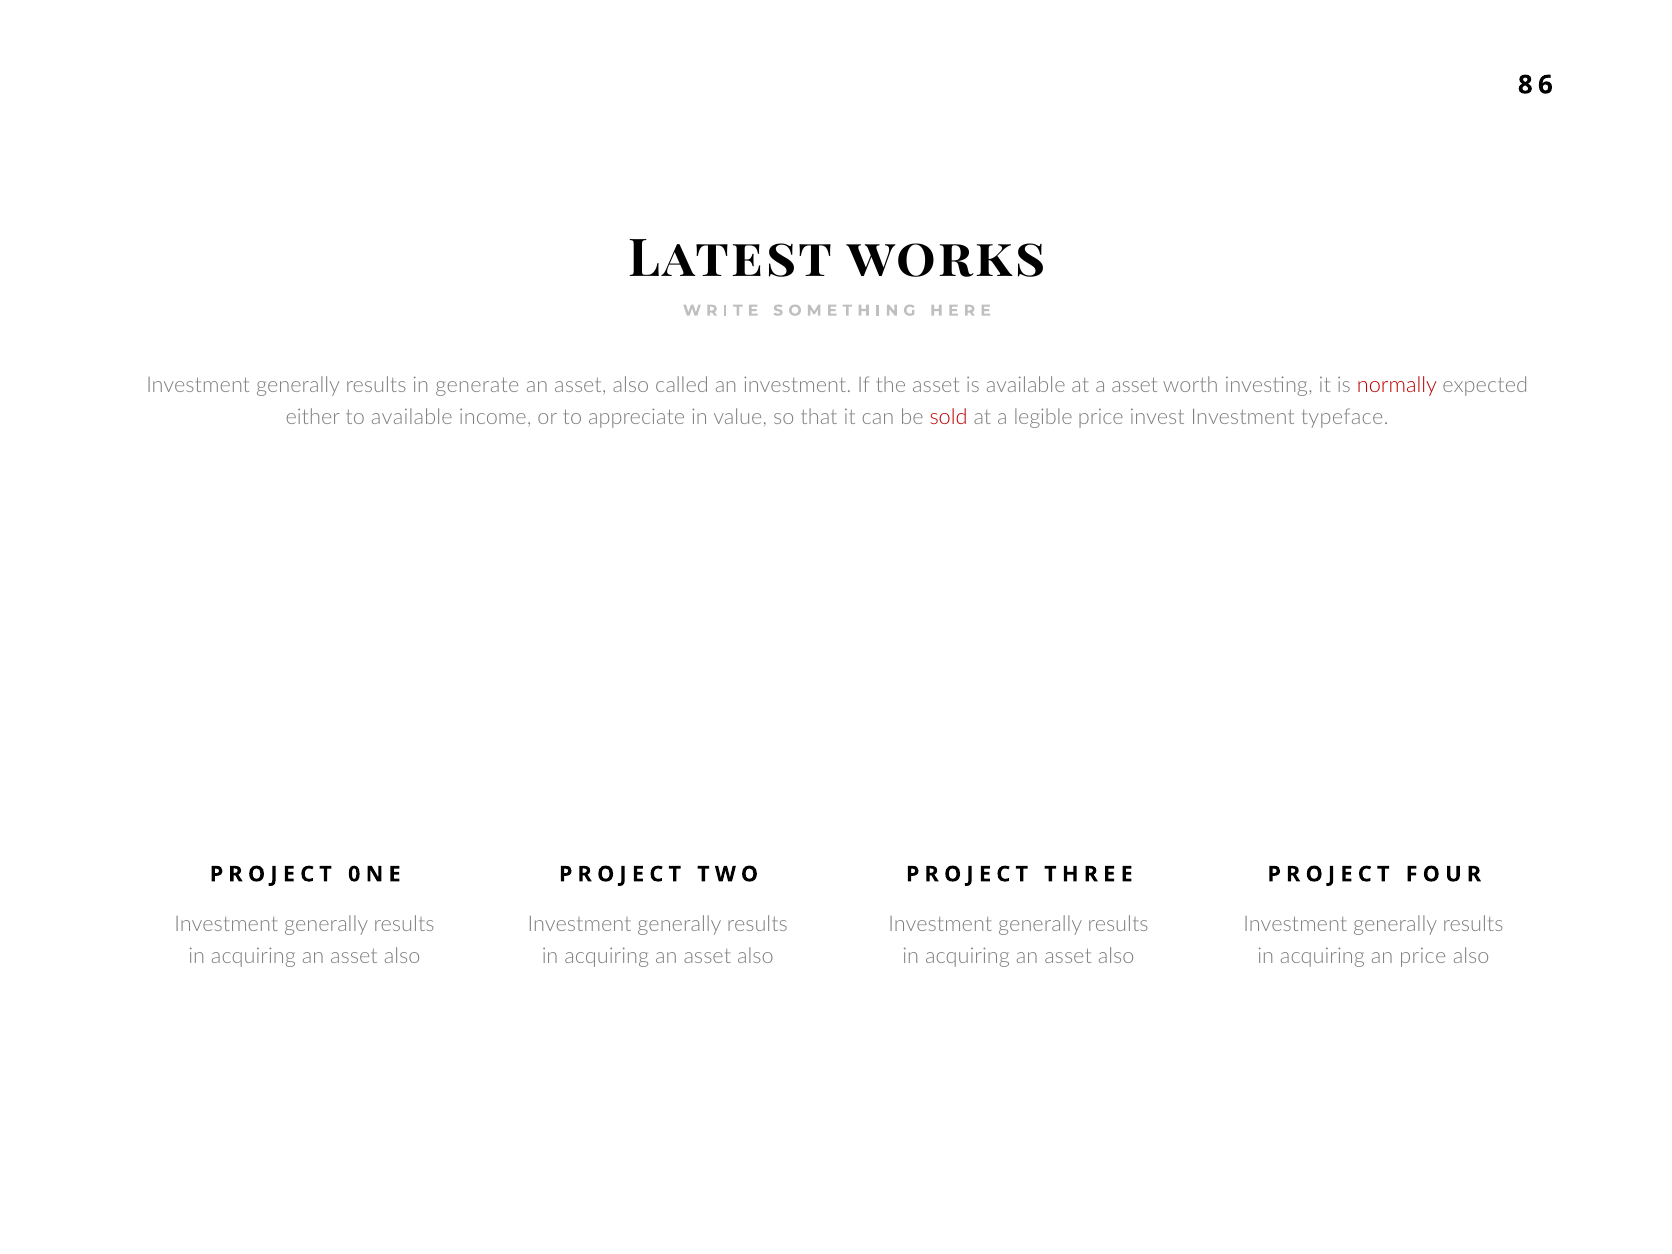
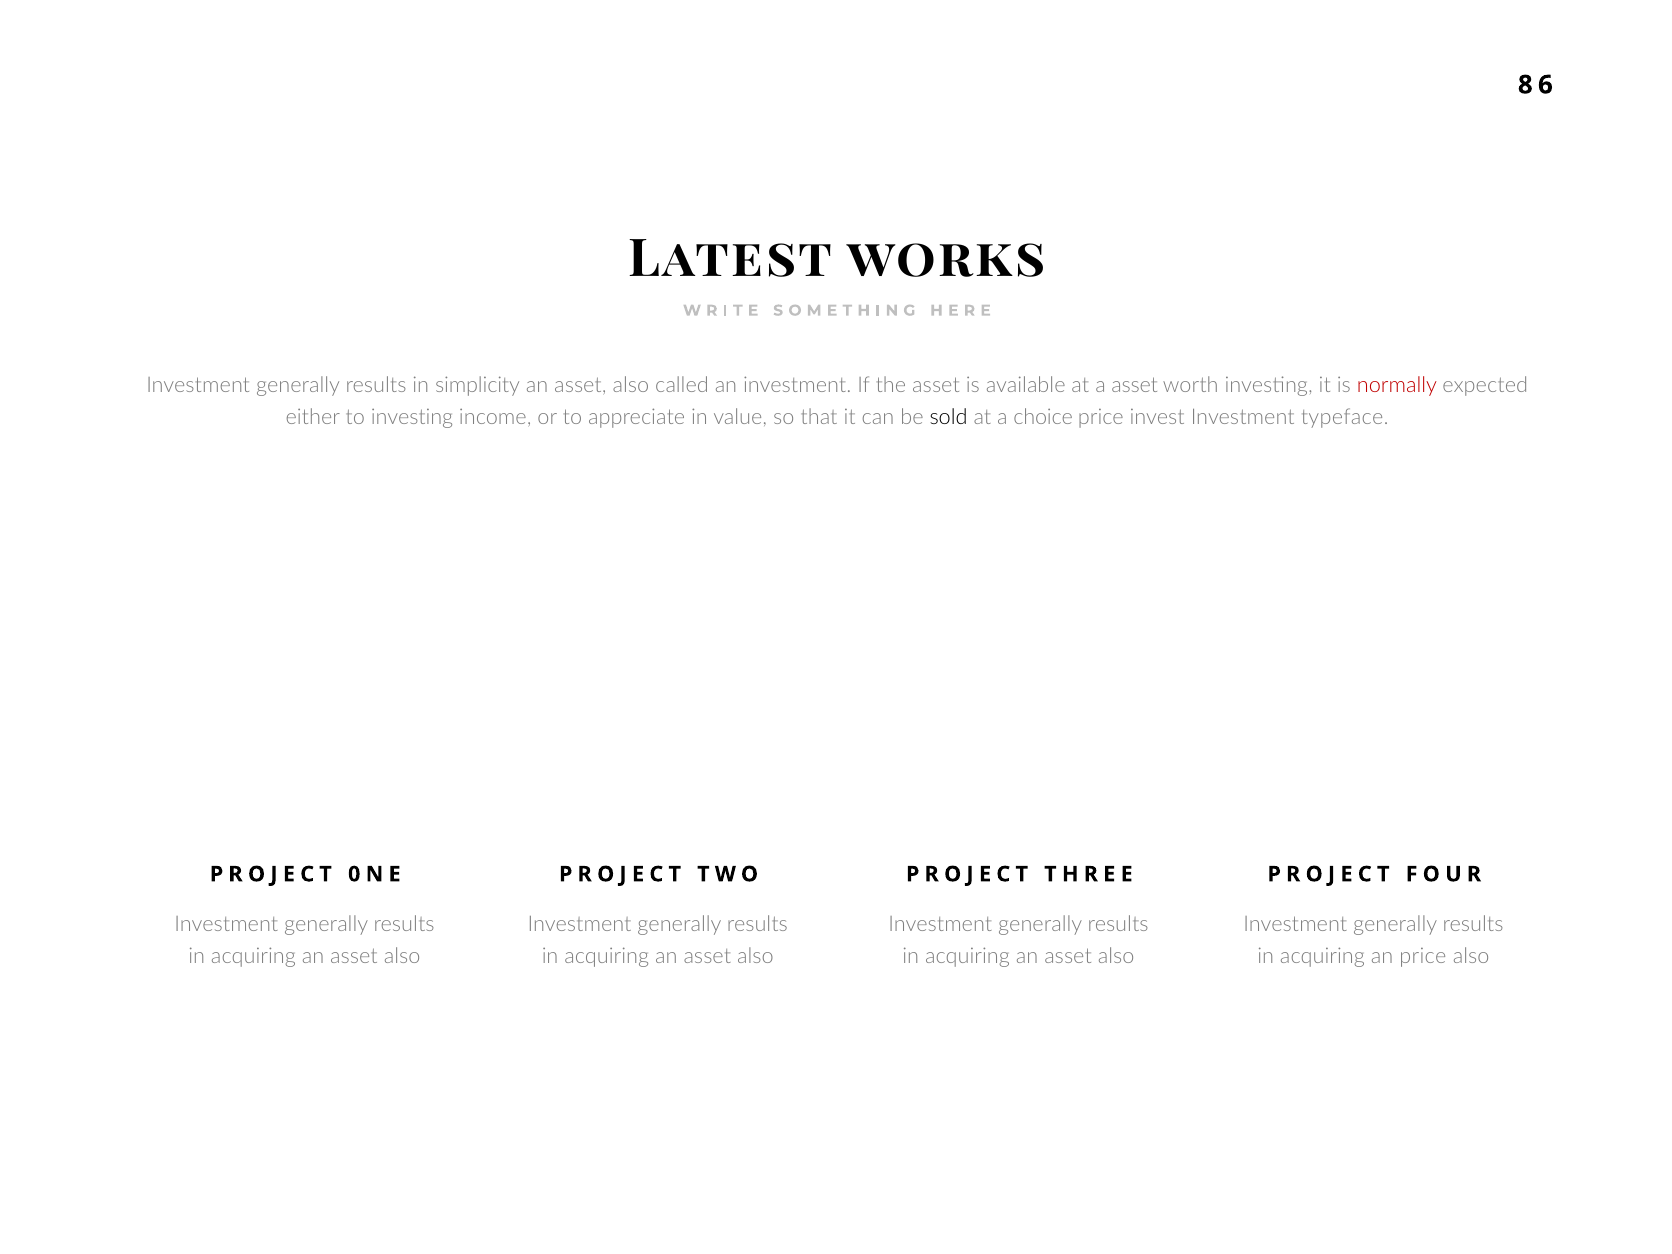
generate: generate -> simplicity (478, 386)
to available: available -> investing (412, 418)
sold colour: red -> black (949, 418)
legible: legible -> choice (1043, 418)
